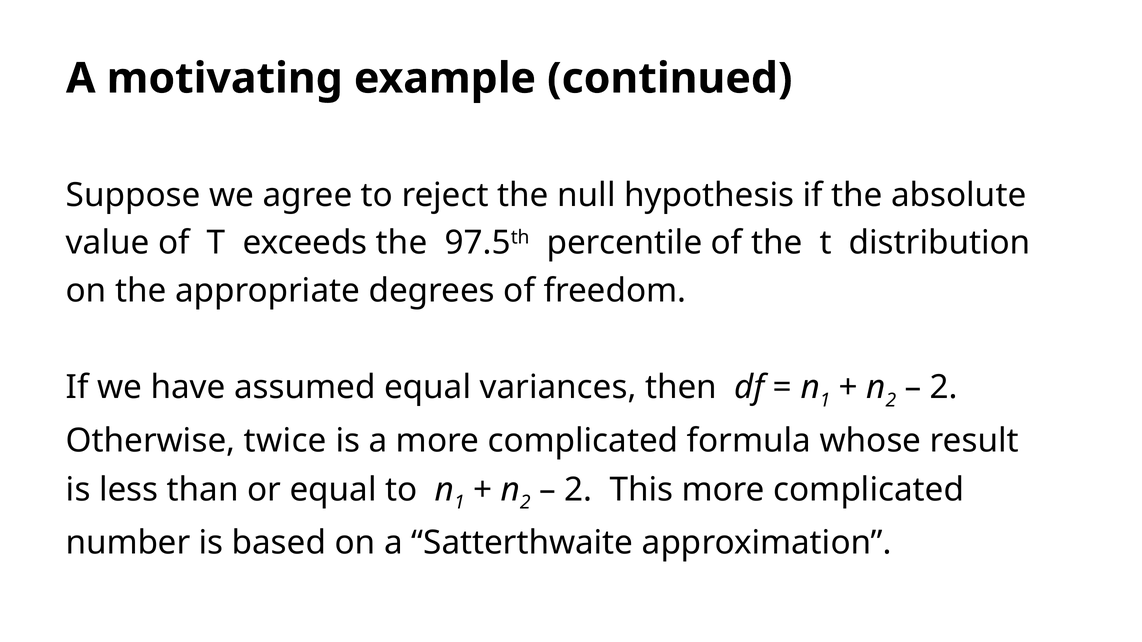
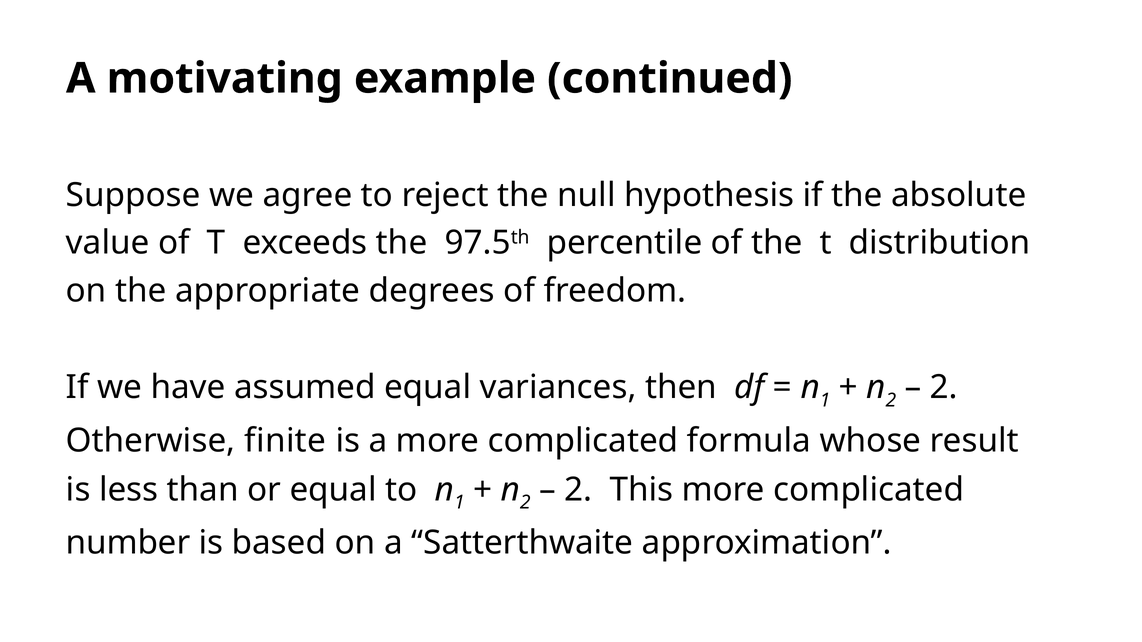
twice: twice -> finite (285, 441)
